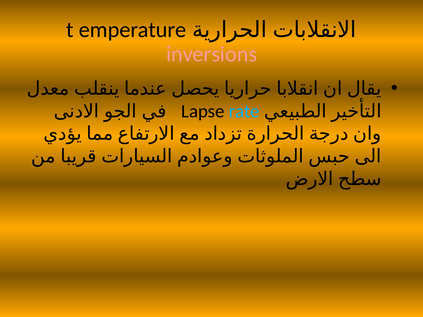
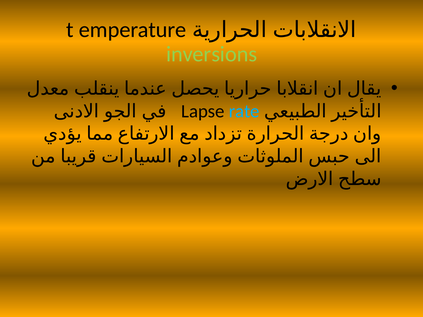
inversions colour: pink -> light green (212, 54)
